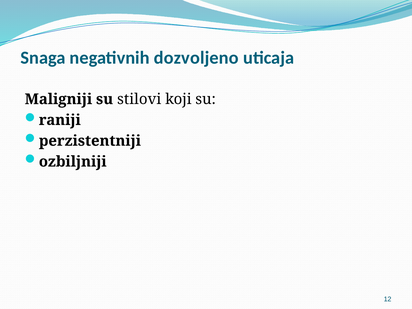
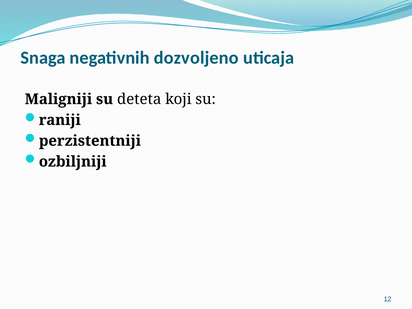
stilovi: stilovi -> deteta (139, 99)
